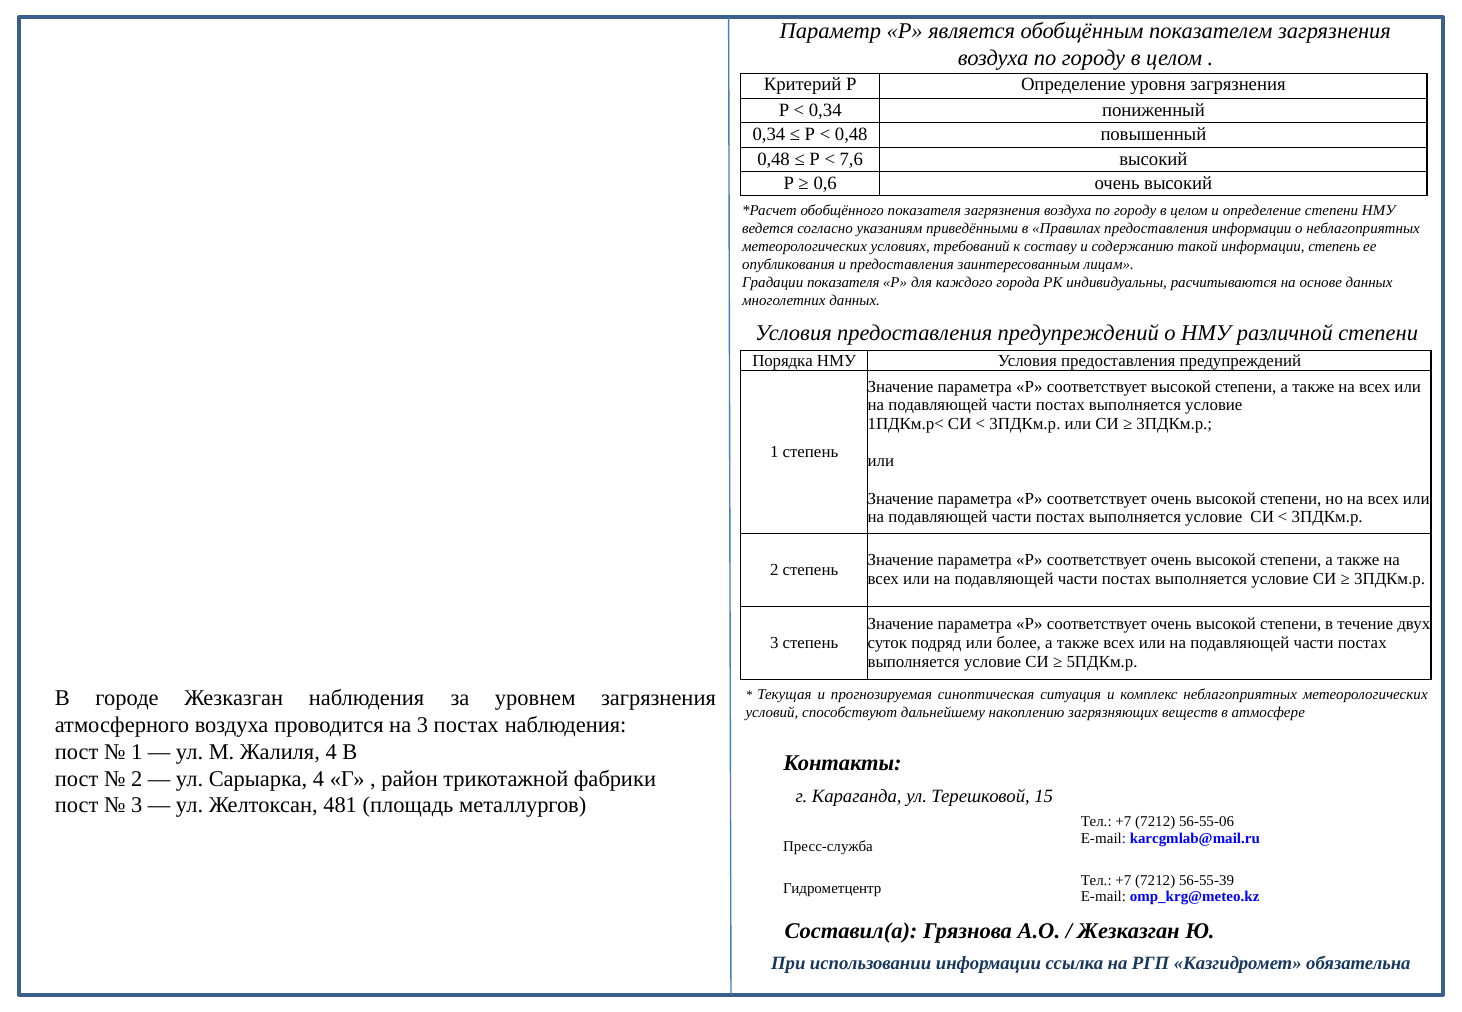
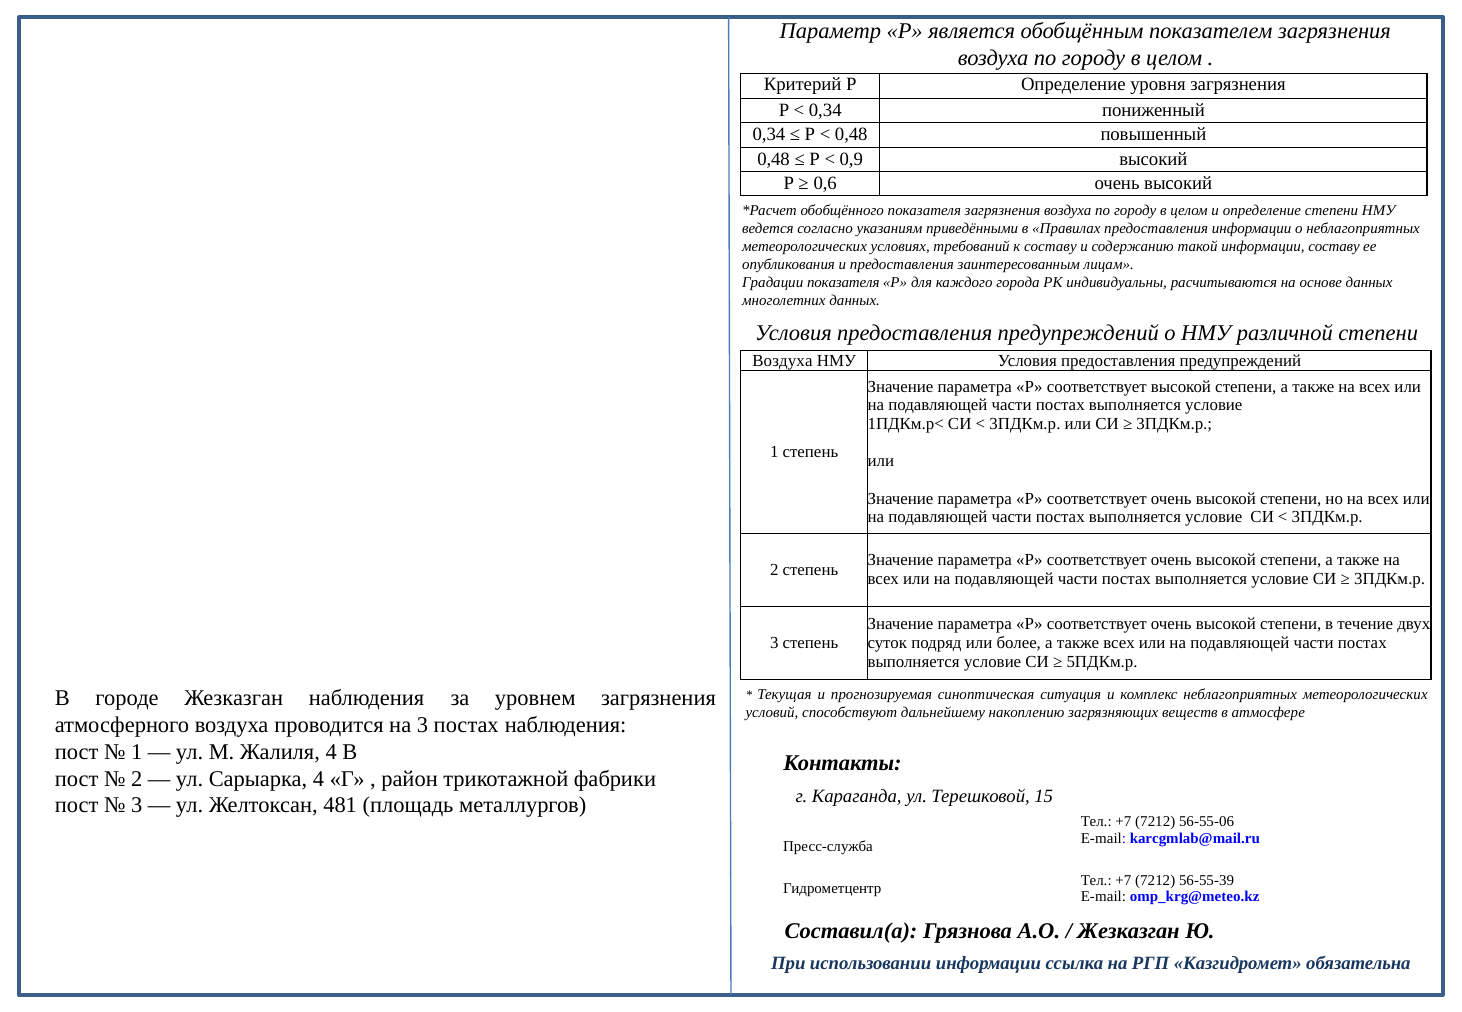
7,6: 7,6 -> 0,9 (851, 159)
информации степень: степень -> составу (1334, 246)
Порядка: Порядка -> Воздуха (782, 361)
